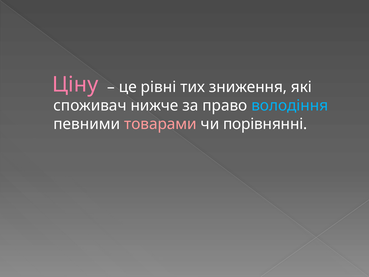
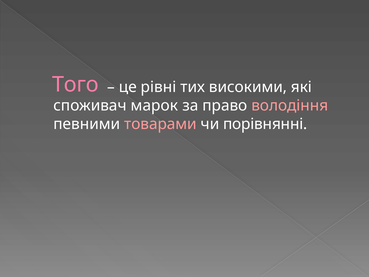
Ціну: Ціну -> Того (75, 84)
зниження: зниження -> високими (248, 87)
нижче: нижче -> марок (154, 106)
володіння colour: light blue -> pink (290, 106)
